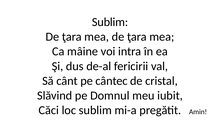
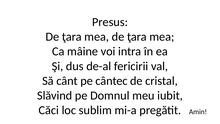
Sublim: Sublim -> Presus (110, 22)
